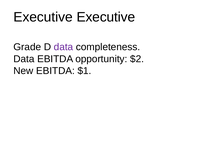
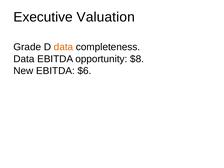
Executive Executive: Executive -> Valuation (106, 17)
data colour: purple -> orange (63, 47)
$2: $2 -> $8 (137, 59)
$1: $1 -> $6 (85, 71)
